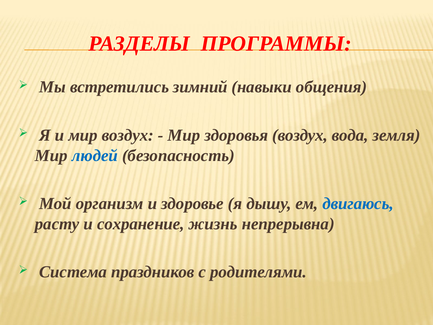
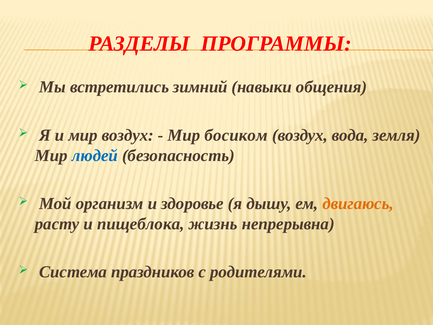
здоровья: здоровья -> босиком (236, 135)
двигаюсь colour: blue -> orange (358, 204)
сохранение: сохранение -> пищеблока (141, 224)
